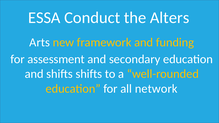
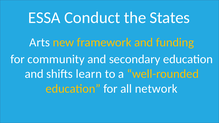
Alters: Alters -> States (170, 18)
assessment: assessment -> community (56, 59)
shifts shifts: shifts -> learn (89, 74)
